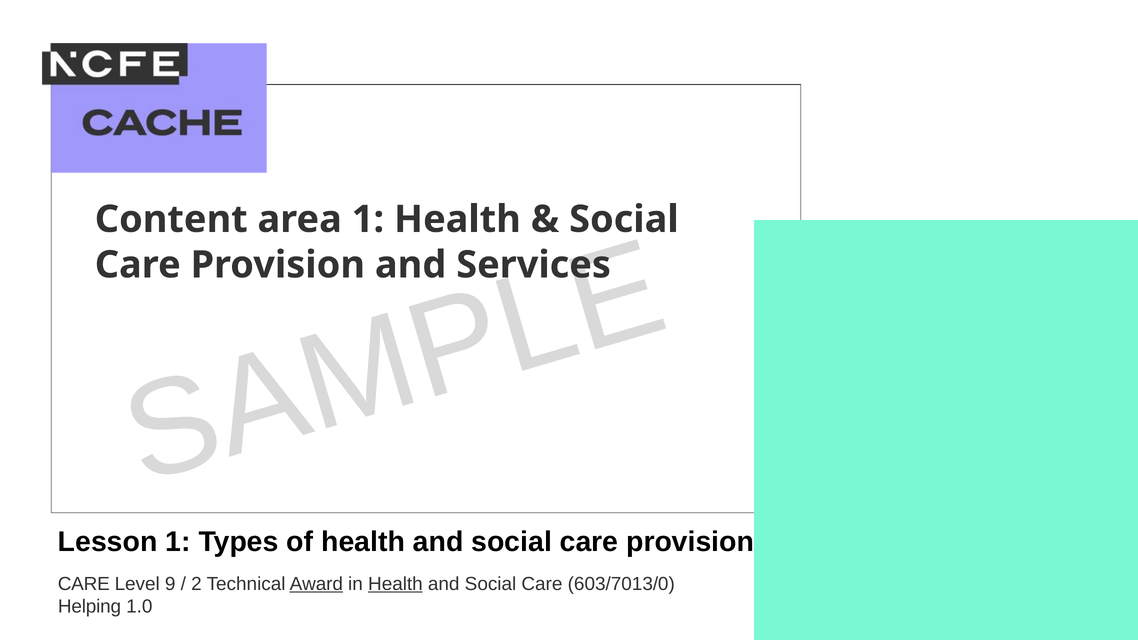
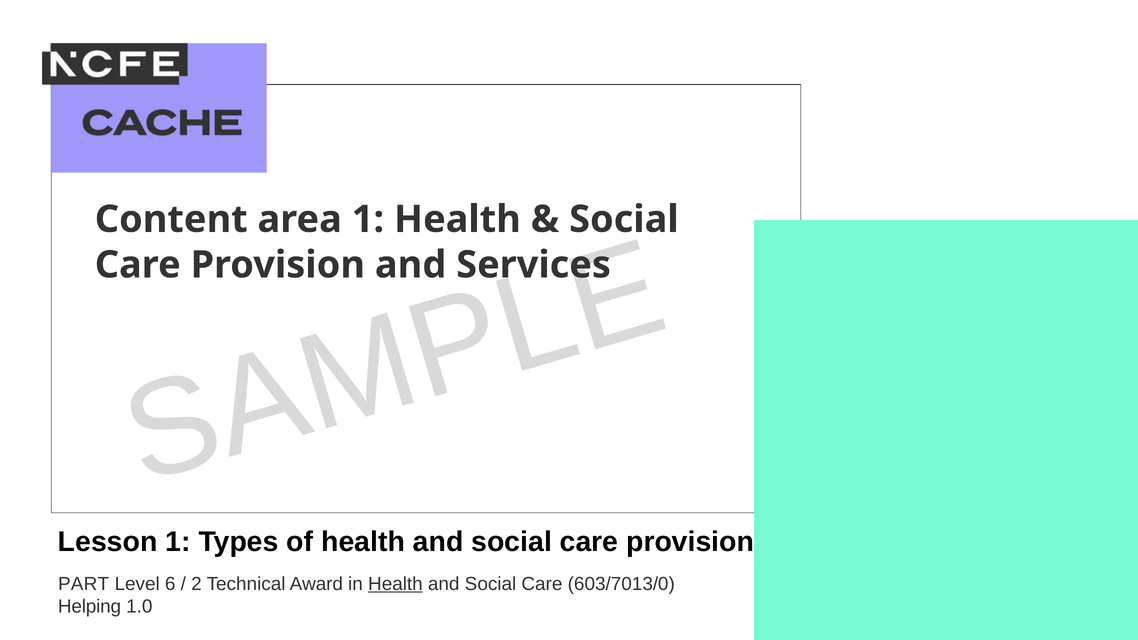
CARE: CARE -> PART (84, 584)
9: 9 -> 6 (170, 584)
Award underline: present -> none (316, 584)
